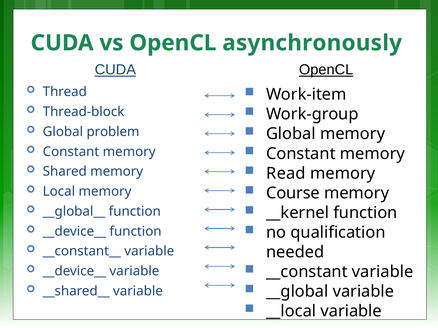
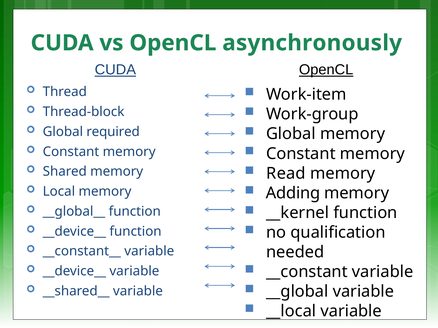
problem: problem -> required (113, 132)
Course: Course -> Adding (293, 193)
